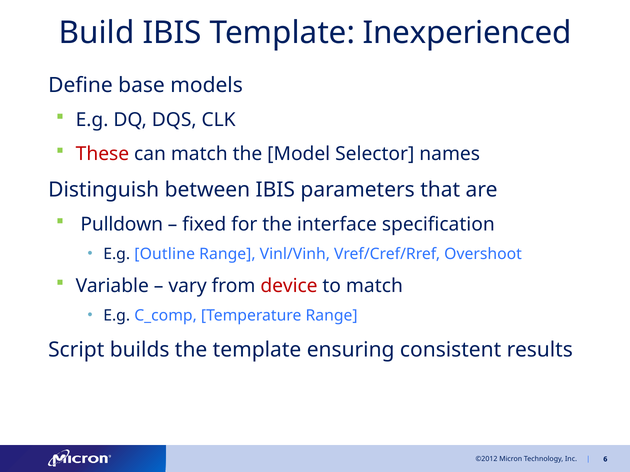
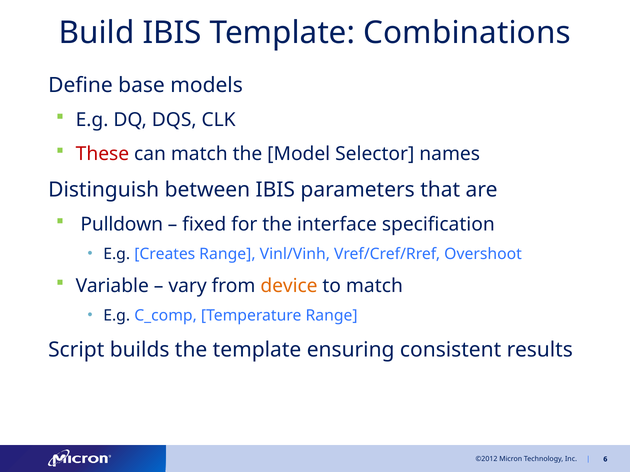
Inexperienced: Inexperienced -> Combinations (467, 33)
Outline: Outline -> Creates (165, 254)
device colour: red -> orange (289, 286)
